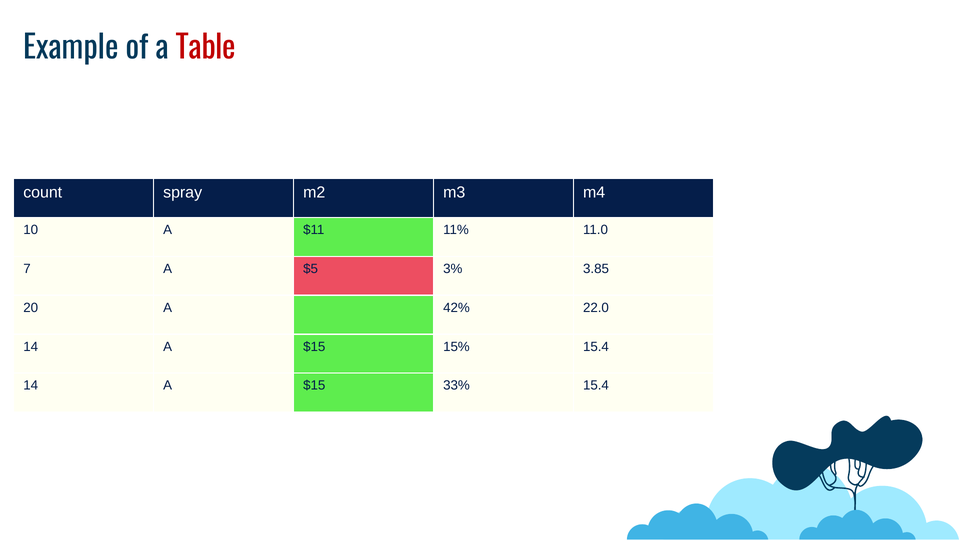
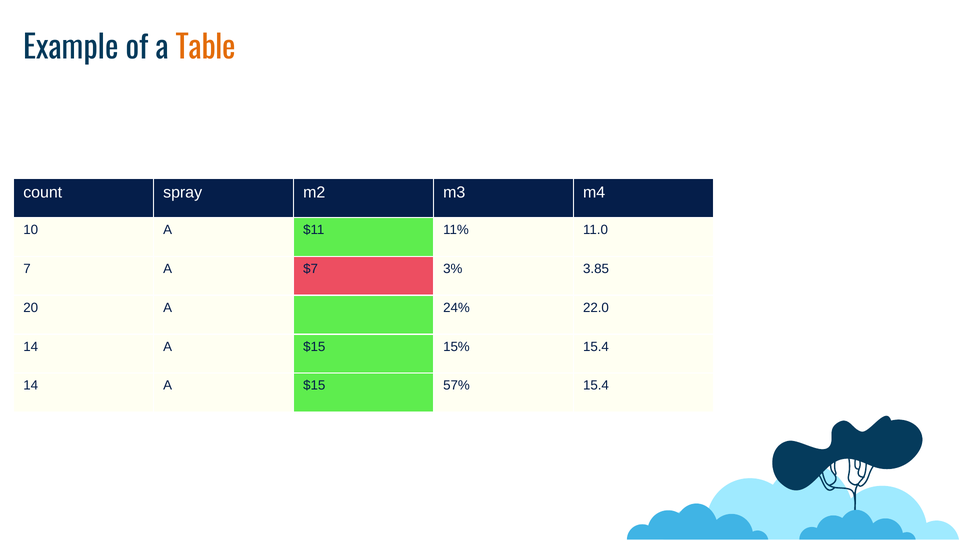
Table colour: red -> orange (206, 48)
$5: $5 -> $7 (311, 269)
42%: 42% -> 24% (456, 307)
33%: 33% -> 57% (456, 385)
